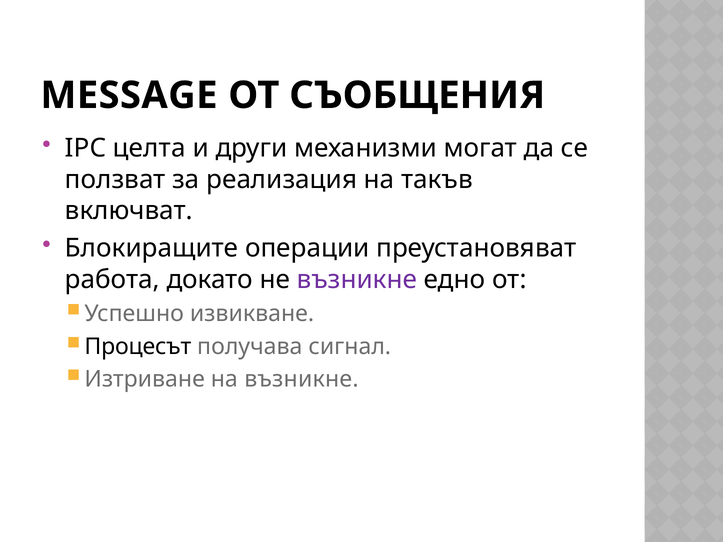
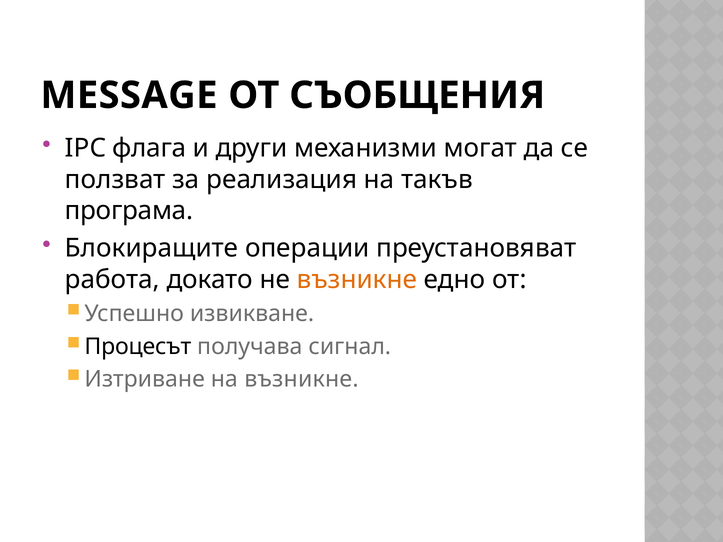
целта: целта -> флага (149, 148)
включват: включват -> програма (129, 211)
възникне colour: purple -> orange (357, 280)
